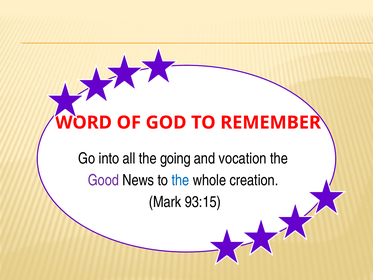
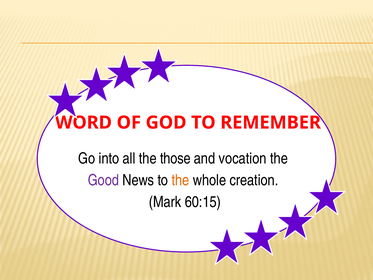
going: going -> those (175, 158)
the colour: blue -> orange (180, 180)
93:15: 93:15 -> 60:15 (203, 202)
